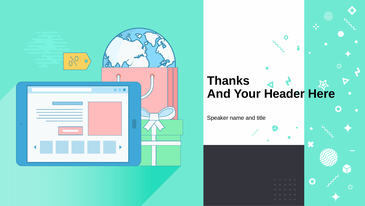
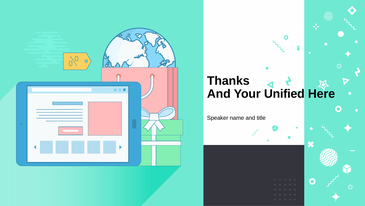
Header: Header -> Unified (284, 94)
